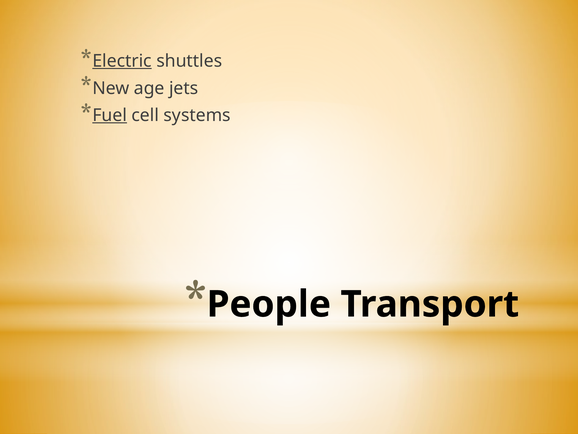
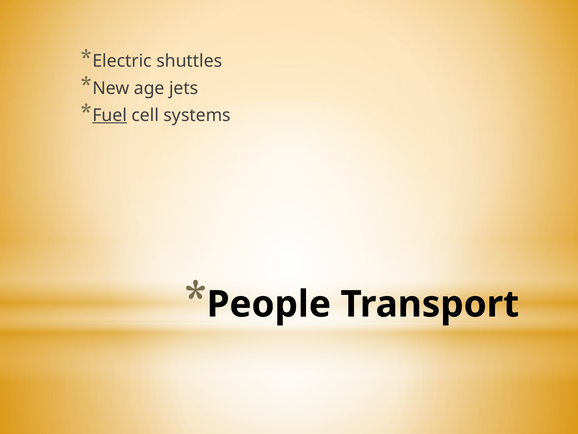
Electric underline: present -> none (122, 61)
